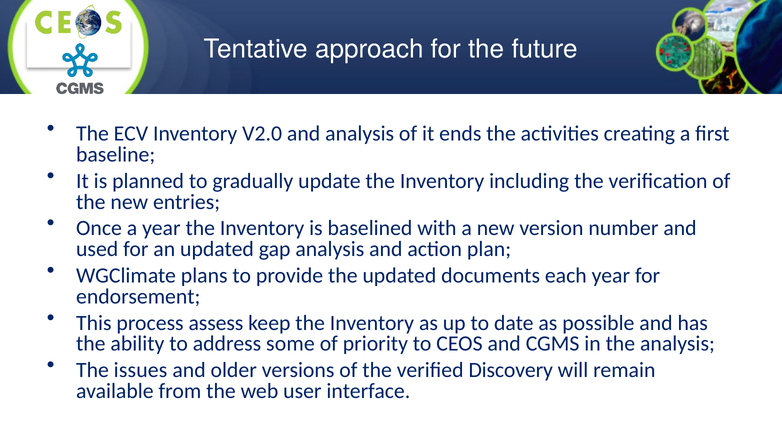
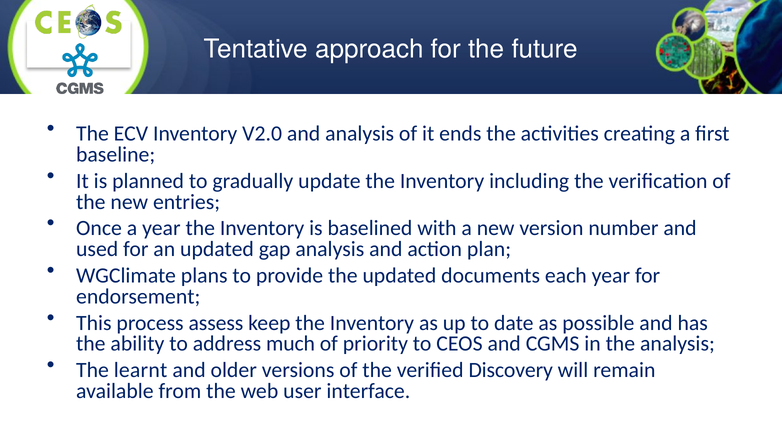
some: some -> much (291, 344)
issues: issues -> learnt (141, 370)
